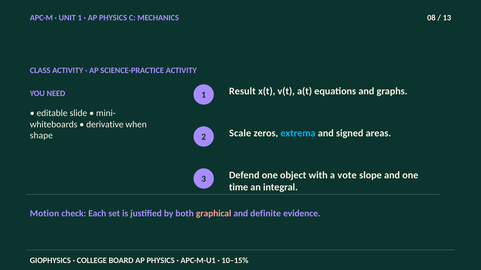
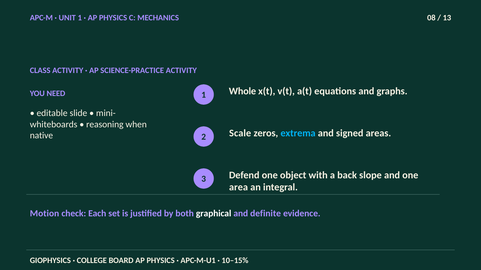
Result: Result -> Whole (242, 91)
derivative: derivative -> reasoning (105, 125)
shape: shape -> native (41, 136)
vote: vote -> back (347, 175)
time: time -> area (238, 188)
graphical colour: pink -> white (214, 214)
